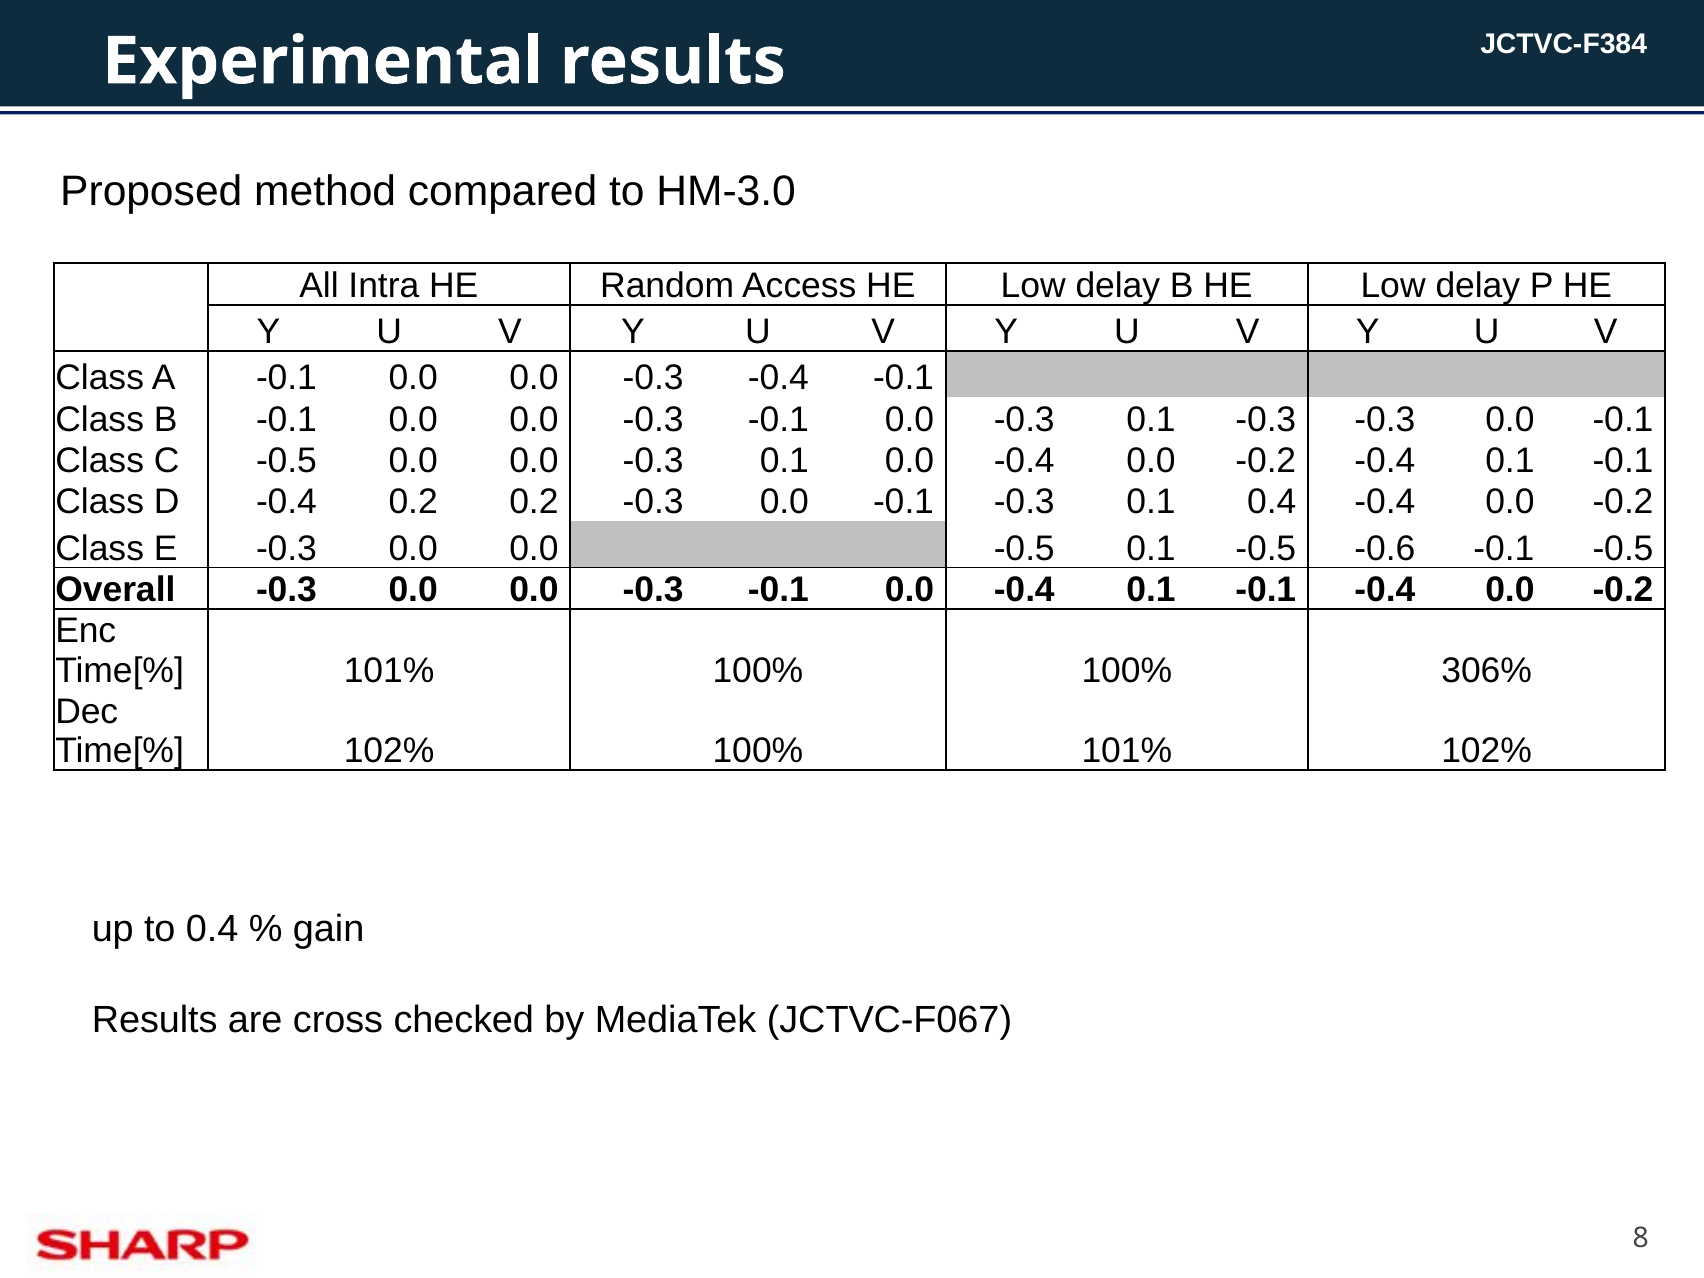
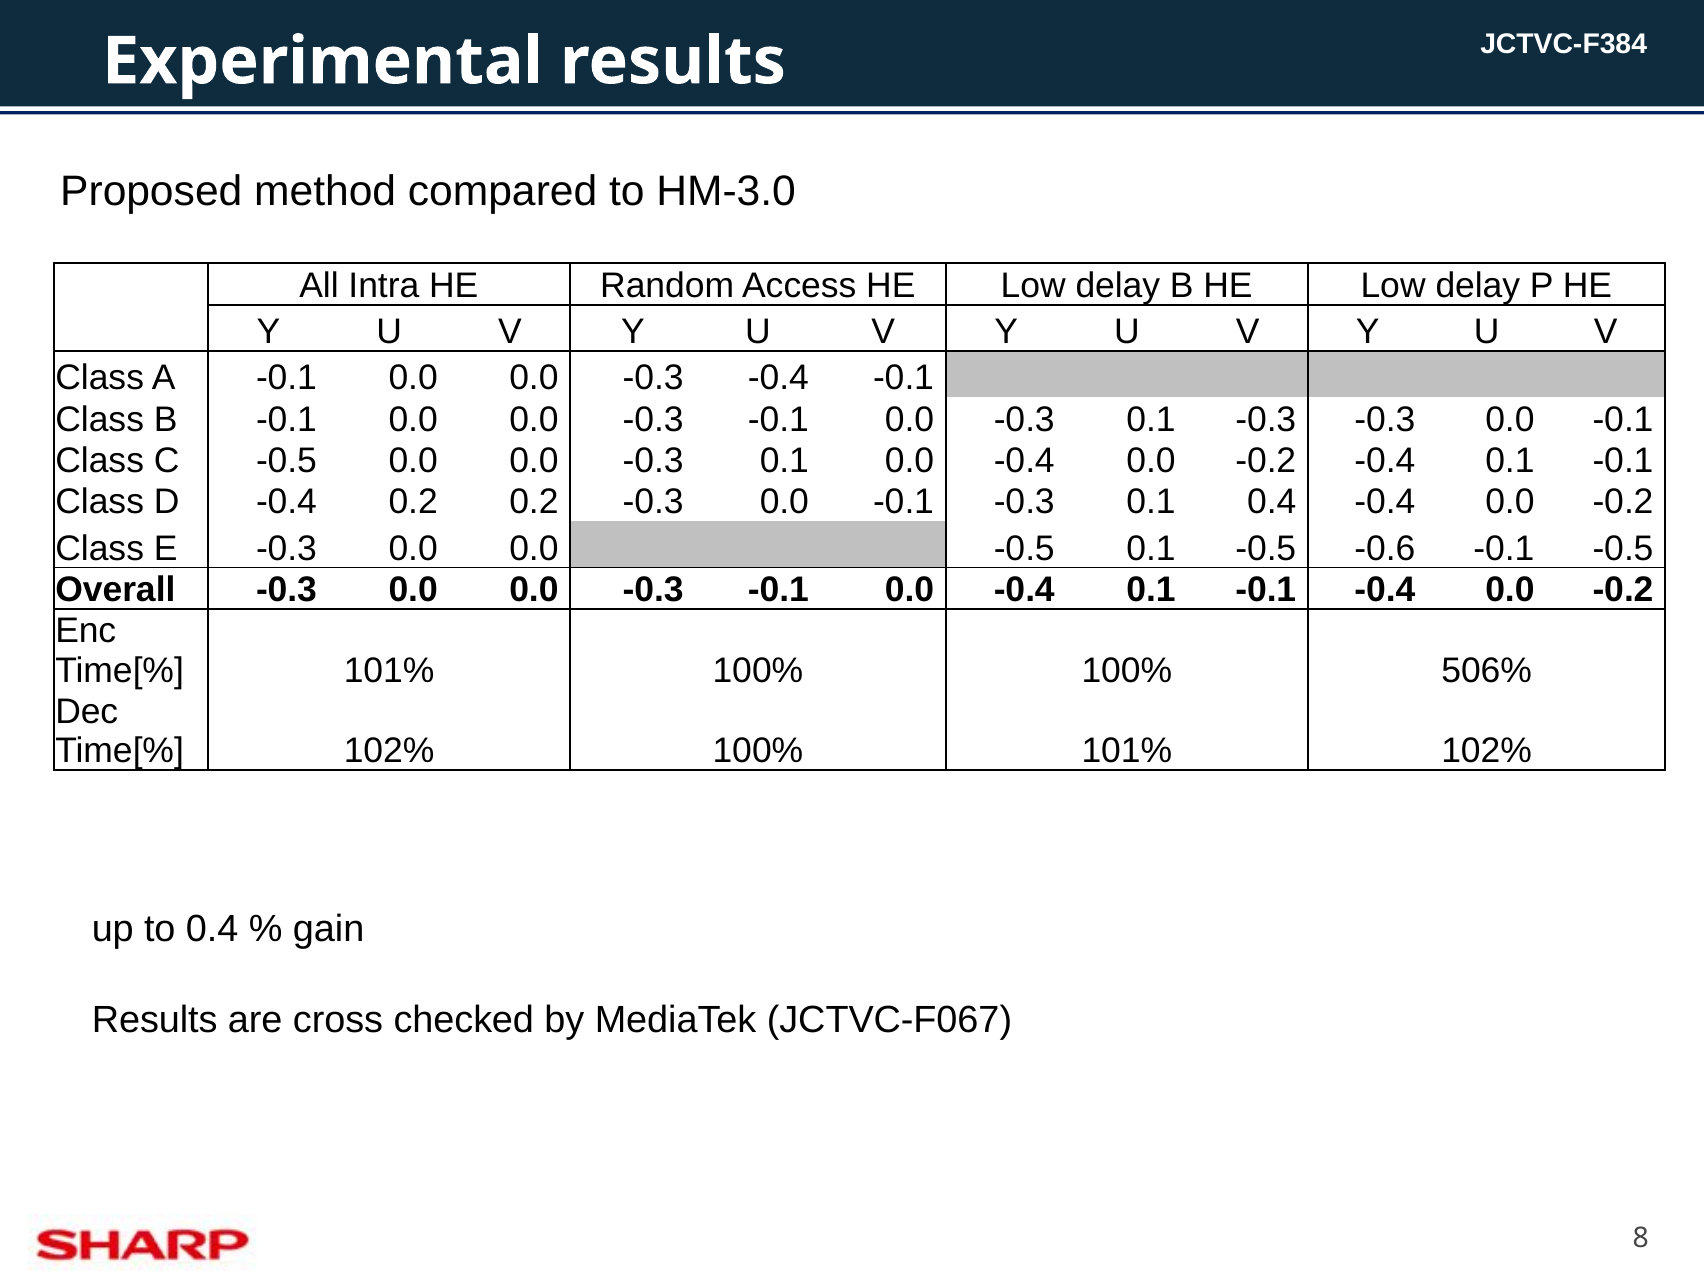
306%: 306% -> 506% (1487, 670)
